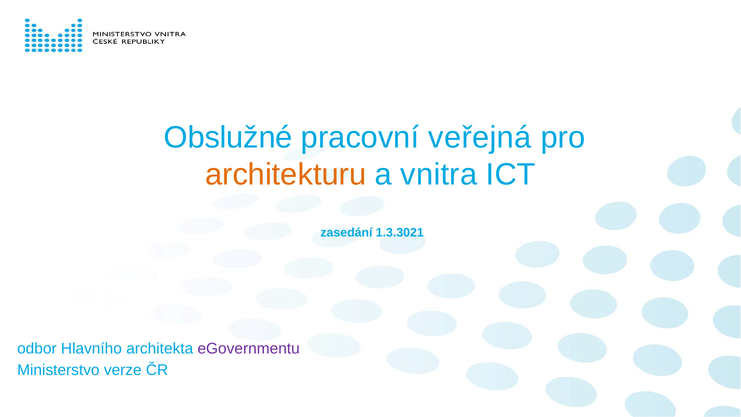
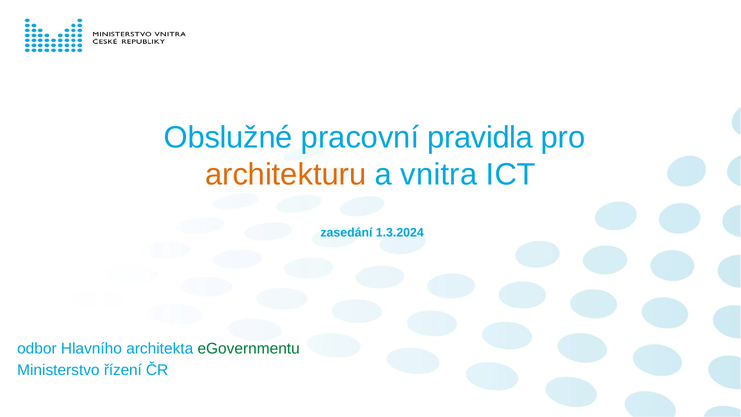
veřejná: veřejná -> pravidla (480, 138)
1.3.3021: 1.3.3021 -> 1.3.2024 (400, 233)
eGovernmentu colour: purple -> green (249, 348)
verze: verze -> řízení (123, 370)
